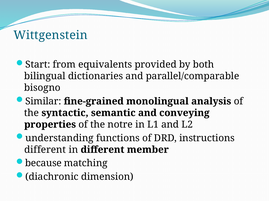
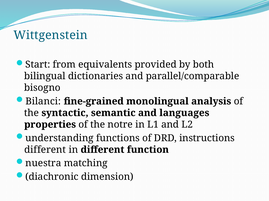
Similar: Similar -> Bilanci (43, 102)
conveying: conveying -> languages (184, 113)
member: member -> function (148, 150)
because: because -> nuestra (43, 164)
